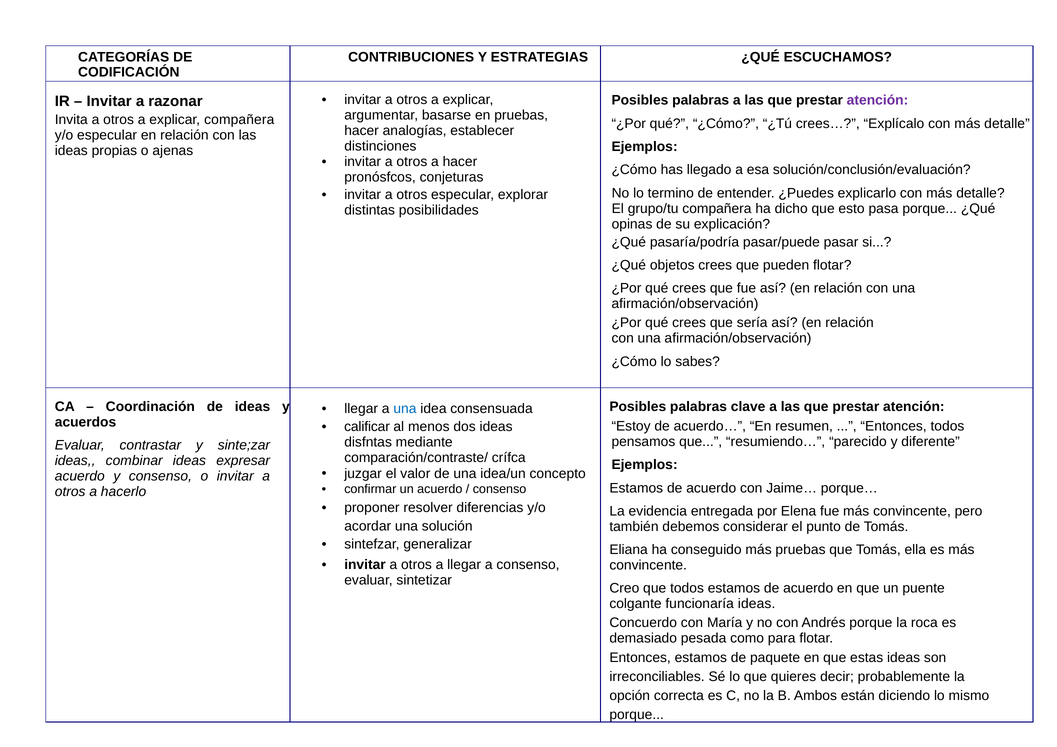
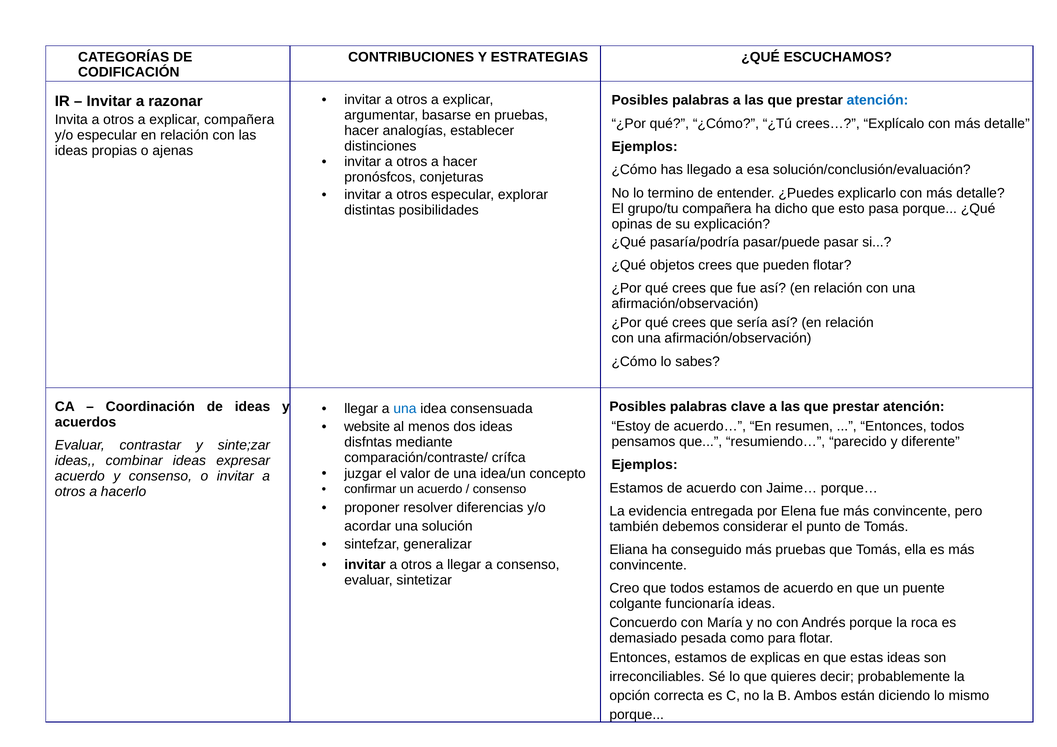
atención colour: purple -> blue (878, 100)
calificar: calificar -> website (367, 427)
paquete: paquete -> explicas (775, 658)
